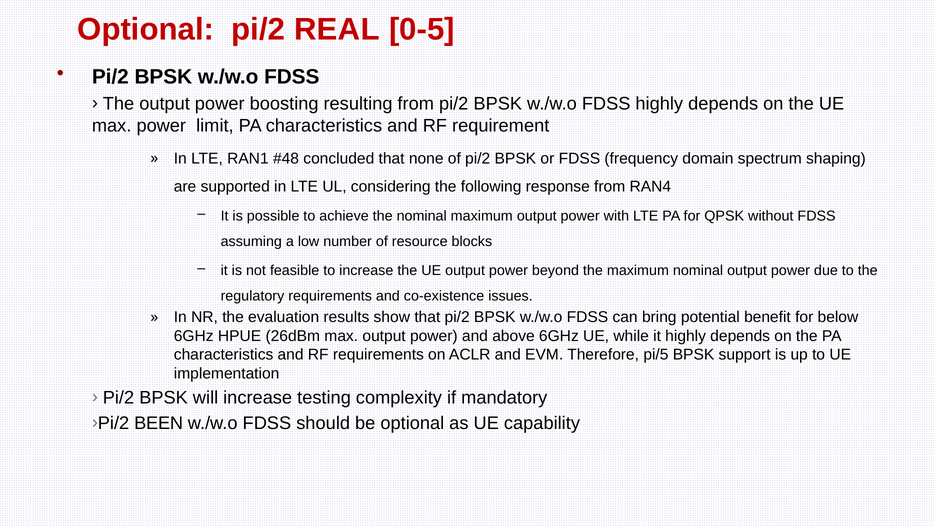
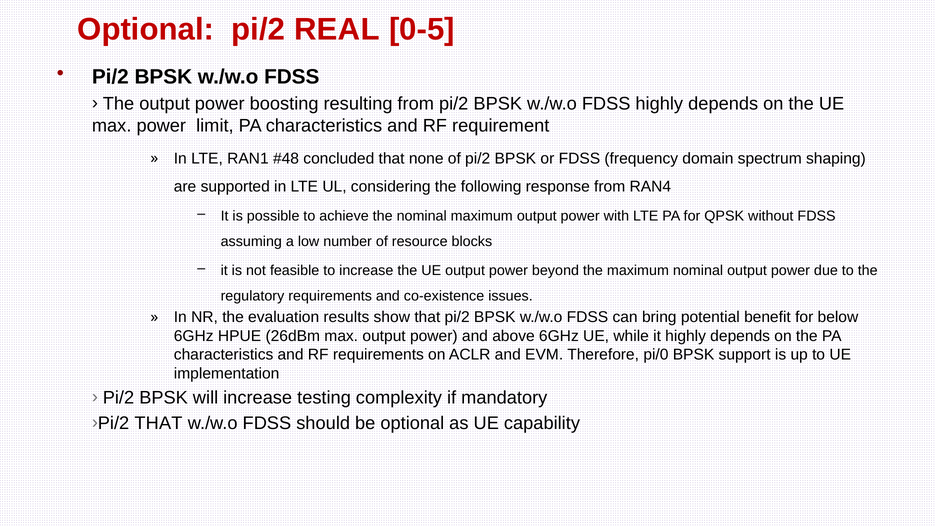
pi/5: pi/5 -> pi/0 (656, 354)
BEEN: BEEN -> THAT (158, 423)
